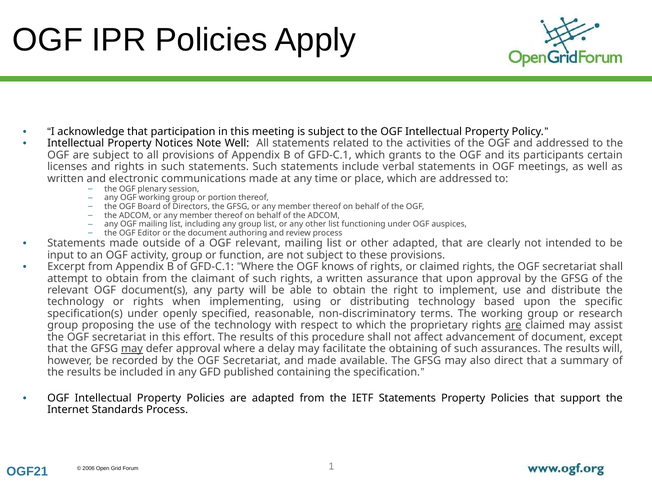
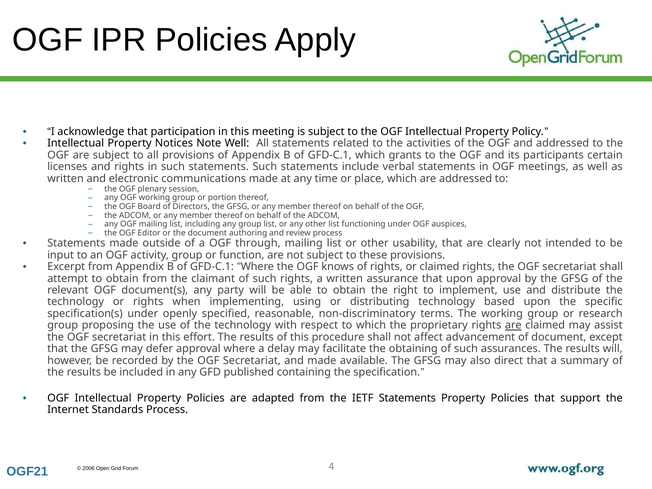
OGF relevant: relevant -> through (258, 243)
other adapted: adapted -> usability (415, 243)
may underline: present -> none (132, 349)
1: 1 -> 4 (331, 466)
